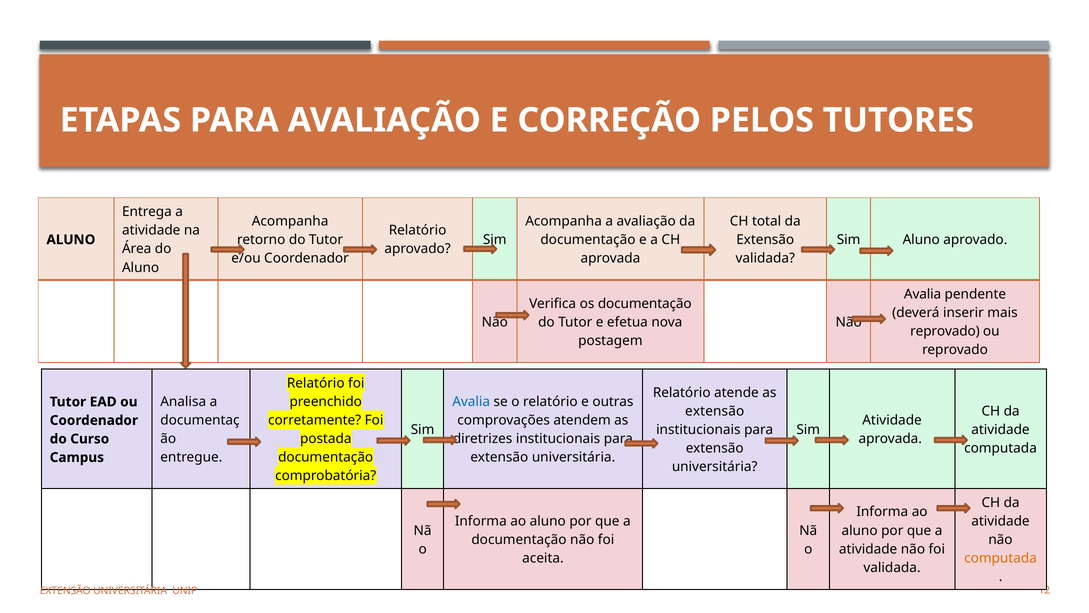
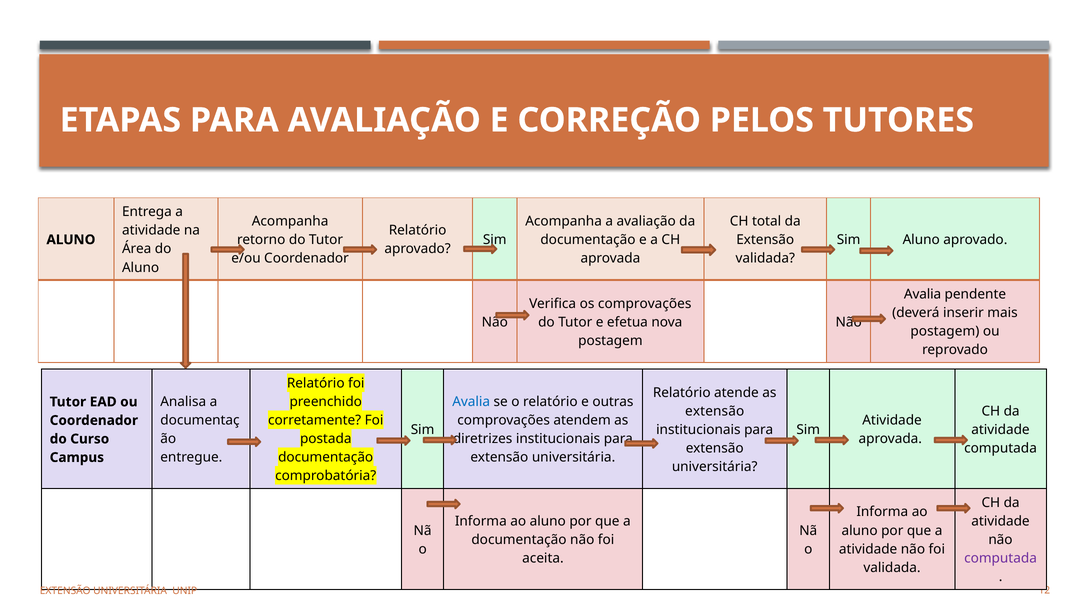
os documentação: documentação -> comprovações (645, 303)
reprovado: reprovado -> postagem (945, 331)
computada colour: orange -> purple (1001, 558)
